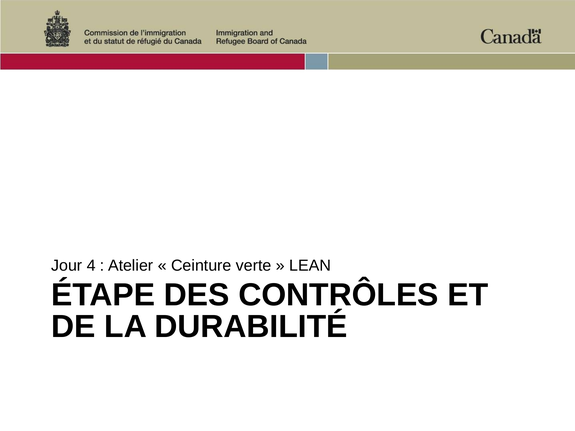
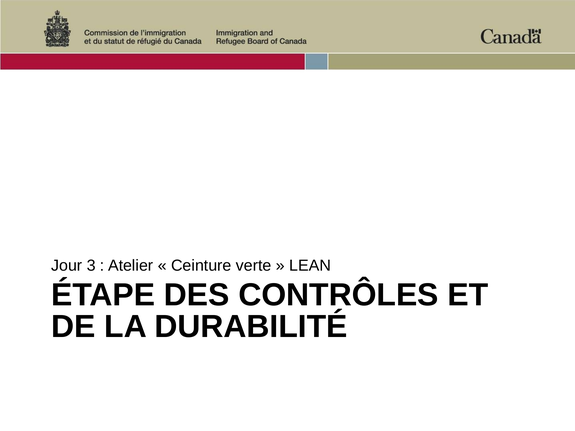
4: 4 -> 3 (91, 266)
